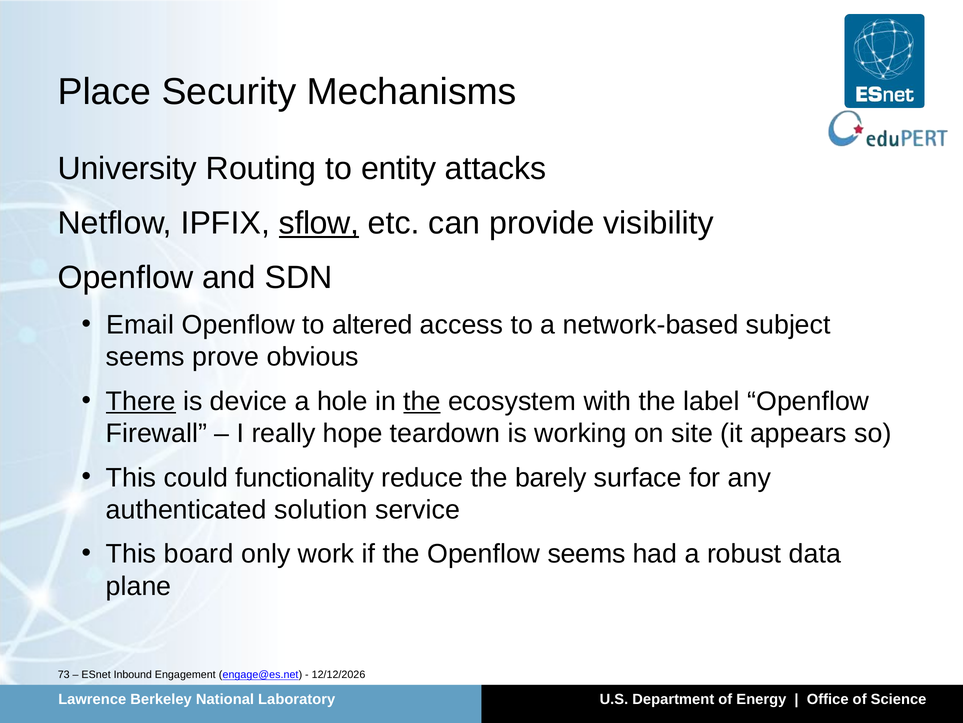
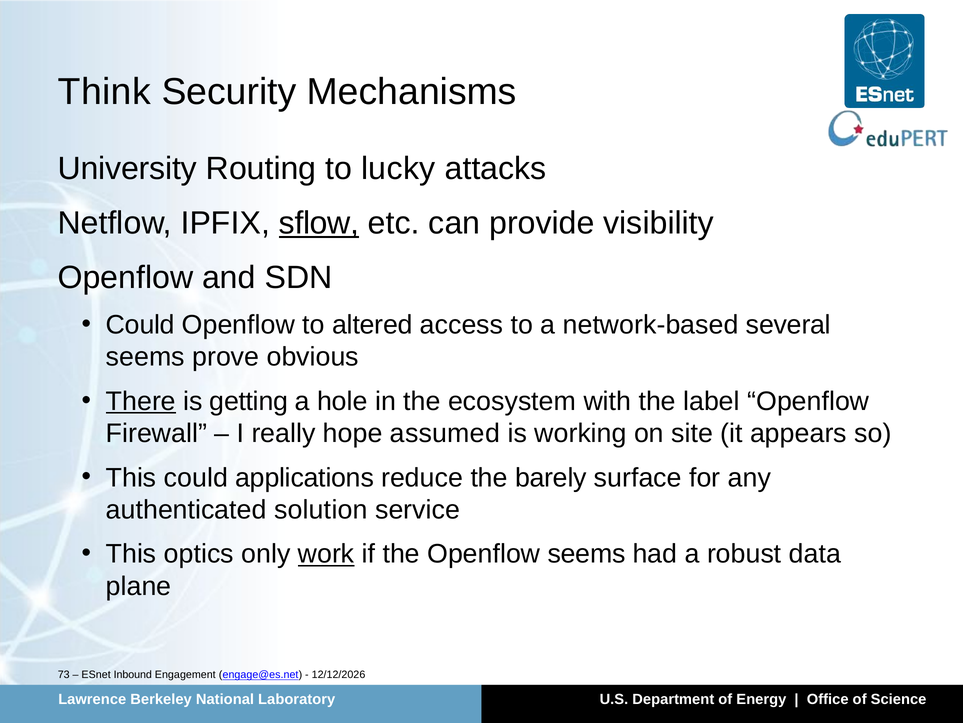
Place: Place -> Think (104, 92)
entity: entity -> lucky (398, 168)
Email: Email -> Could (140, 324)
subject: subject -> several (788, 324)
device: device -> getting (249, 401)
the underline: present -> none (422, 401)
teardown: teardown -> assumed (445, 433)
functionality: functionality -> applications (305, 477)
board: board -> optics (199, 554)
work underline: none -> present (326, 554)
